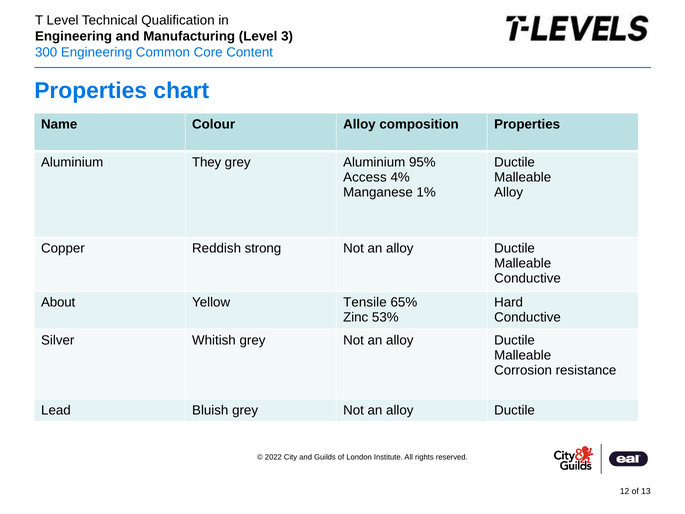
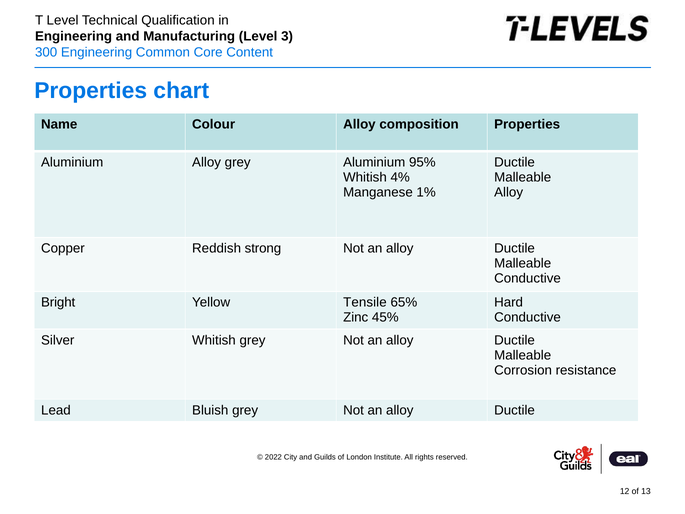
Aluminium They: They -> Alloy (207, 162)
Access: Access -> Whitish (365, 177)
About: About -> Bright (58, 302)
53%: 53% -> 45% (385, 317)
